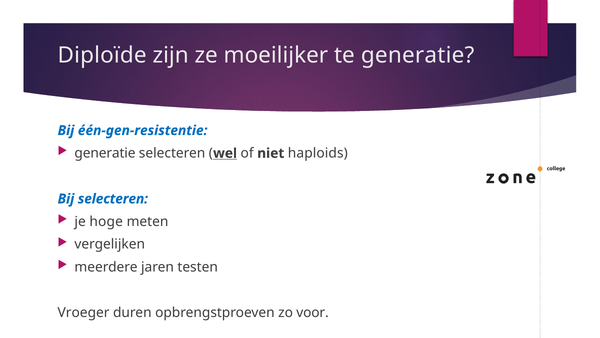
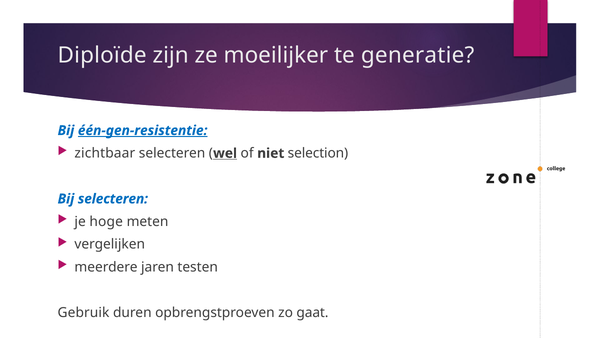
één-gen-resistentie underline: none -> present (143, 130)
generatie: generatie -> zichtbaar (105, 153)
haploids: haploids -> selection (318, 153)
Vroeger: Vroeger -> Gebruik (84, 312)
voor: voor -> gaat (312, 312)
